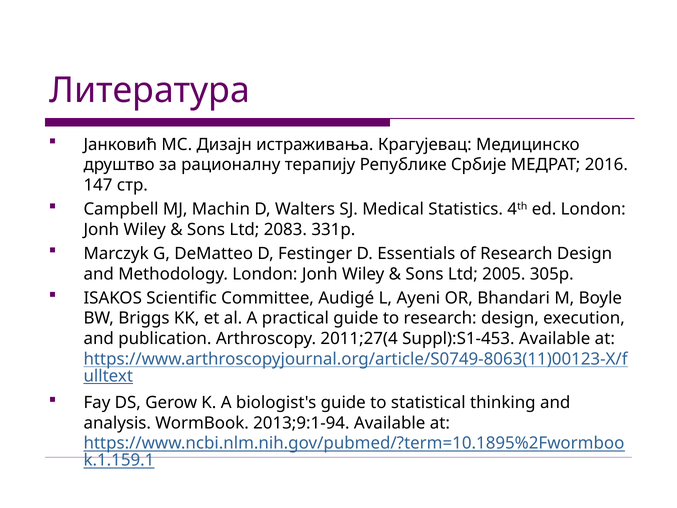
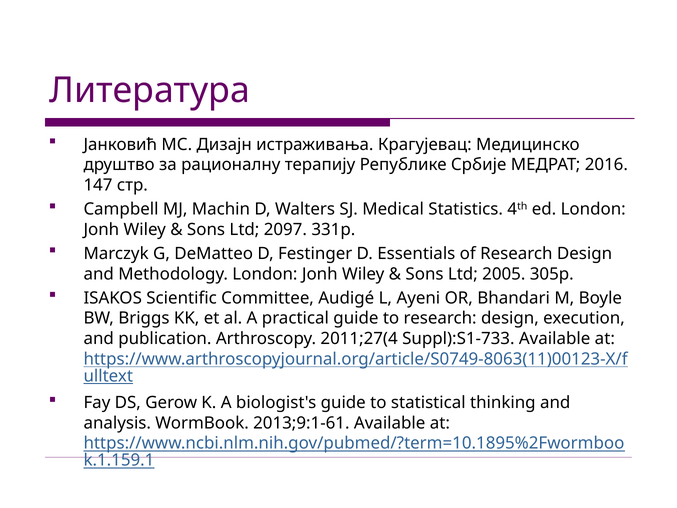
2083: 2083 -> 2097 (285, 229)
Suppl):S1-453: Suppl):S1-453 -> Suppl):S1-733 (458, 339)
2013;9:1-94: 2013;9:1-94 -> 2013;9:1-61 (301, 423)
